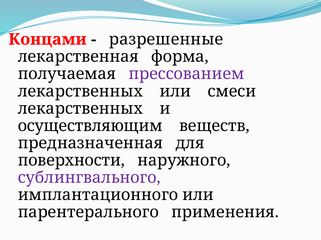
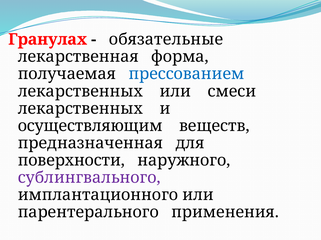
Концами: Концами -> Гранулах (48, 39)
разрешенные: разрешенные -> обязательные (166, 39)
прессованием colour: purple -> blue (186, 74)
